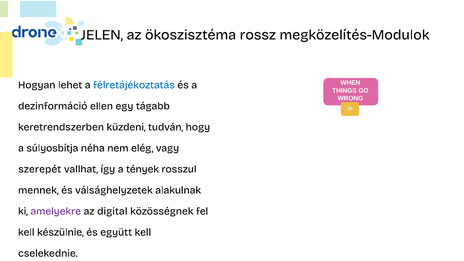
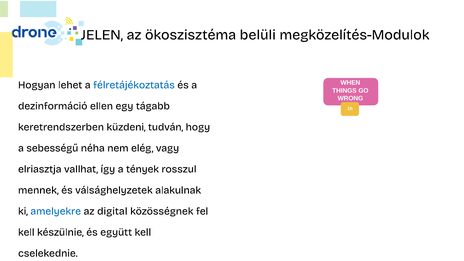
rossz: rossz -> belüli (258, 35)
súlyosbítja: súlyosbítja -> sebességű (52, 148)
szerepét: szerepét -> elriasztja (40, 169)
amelyekre colour: purple -> blue (56, 211)
